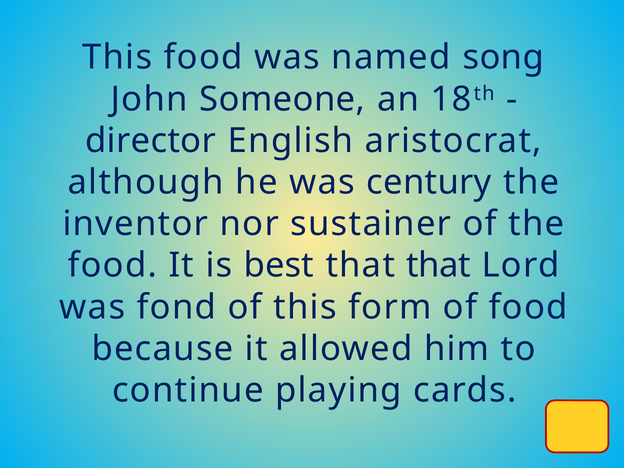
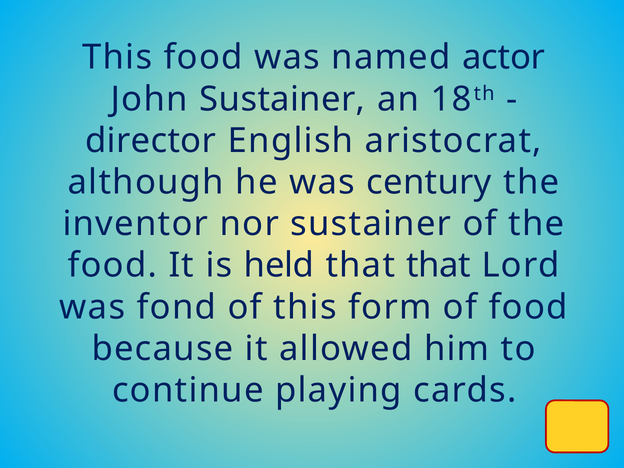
song: song -> actor (504, 58)
John Someone: Someone -> Sustainer (282, 99)
best: best -> held (279, 266)
